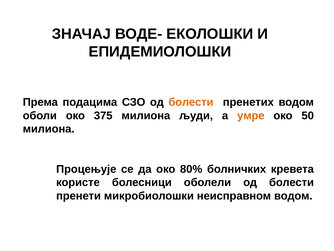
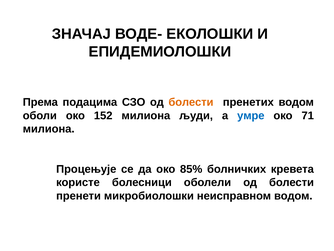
375: 375 -> 152 (103, 115)
умре colour: orange -> blue (251, 115)
50: 50 -> 71 (308, 115)
80%: 80% -> 85% (191, 169)
